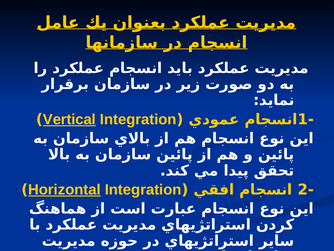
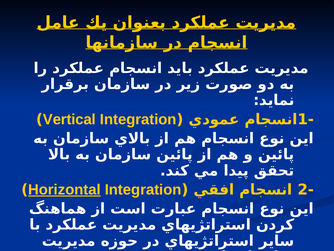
Vertical underline: present -> none (69, 119)
